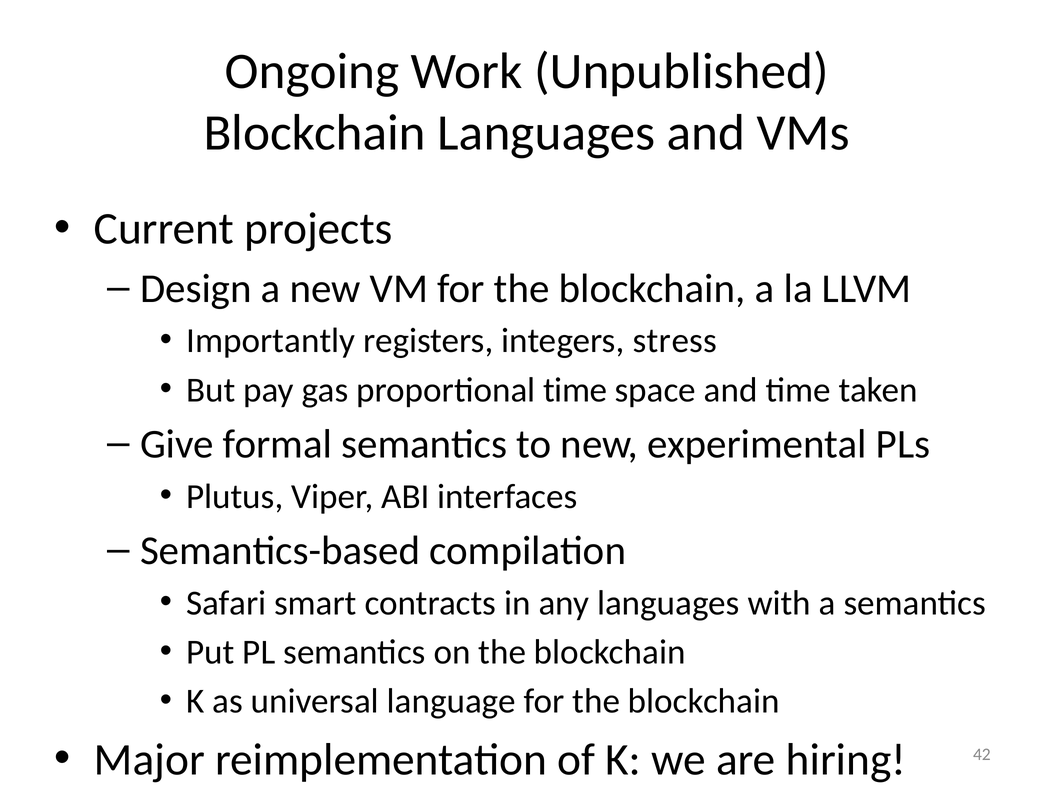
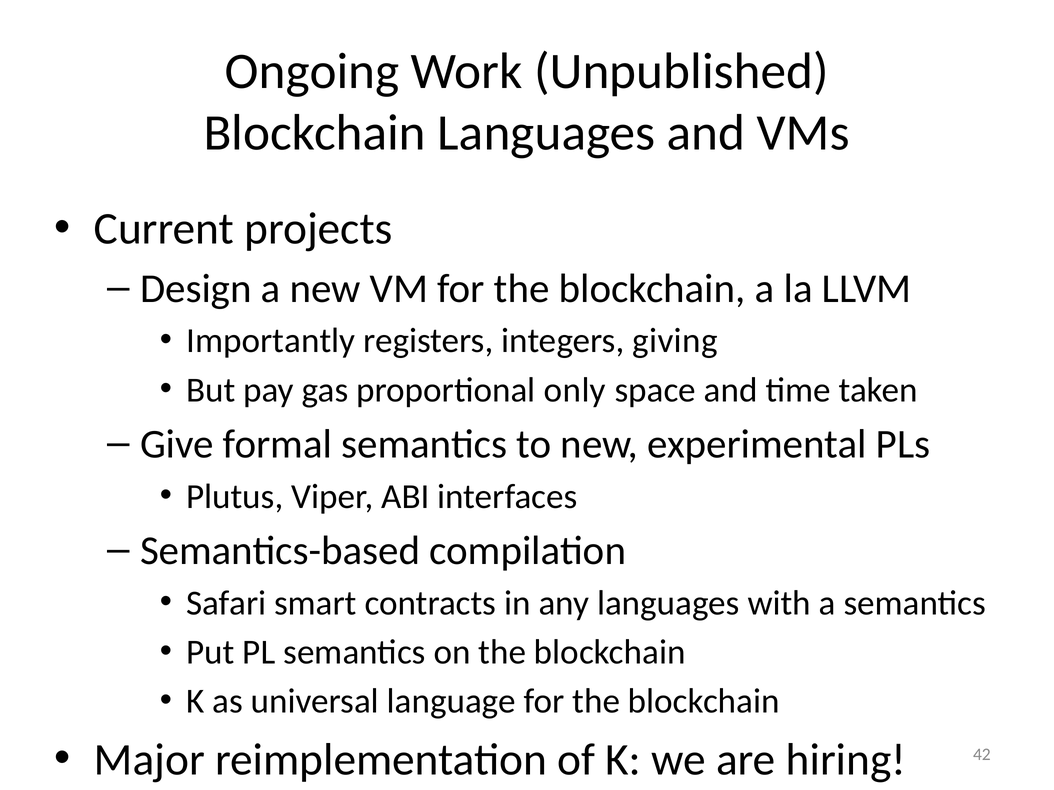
stress: stress -> giving (675, 341)
proportional time: time -> only (575, 390)
